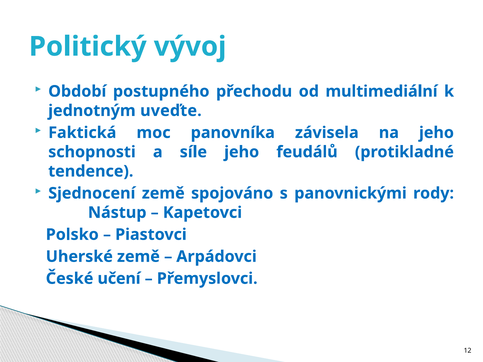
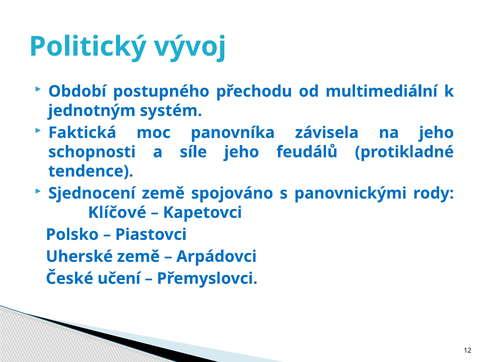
uveďte: uveďte -> systém (171, 111)
Nástup: Nástup -> Klíčové (117, 213)
